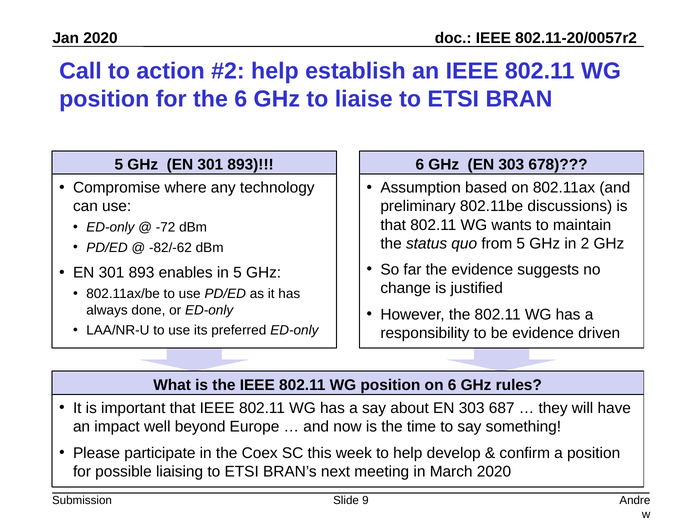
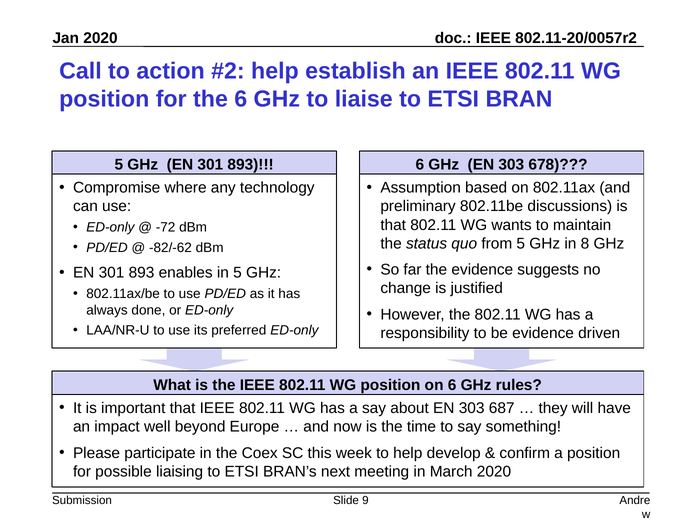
2: 2 -> 8 (585, 243)
